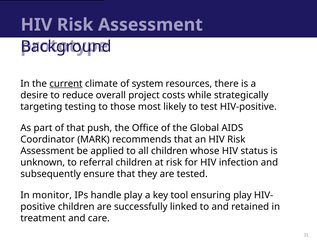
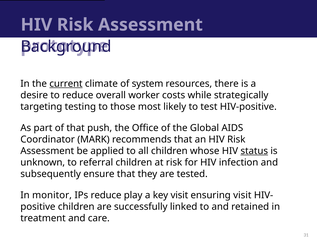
project: project -> worker (144, 95)
status underline: none -> present (254, 151)
IPs handle: handle -> reduce (106, 195)
key tool: tool -> visit (179, 195)
ensuring play: play -> visit (242, 195)
